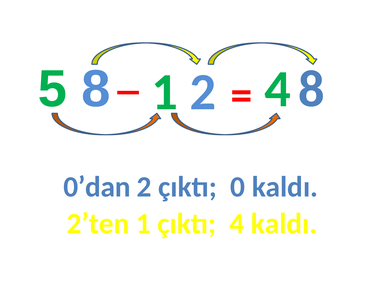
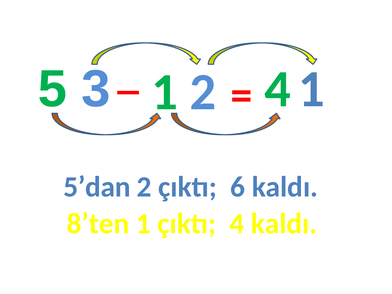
5 8: 8 -> 3 (96, 89)
8: 8 -> 1 (311, 89)
0’dan: 0’dan -> 5’dan (97, 187)
0: 0 -> 6 (238, 187)
2’ten: 2’ten -> 8’ten (98, 224)
